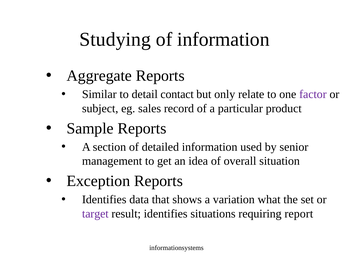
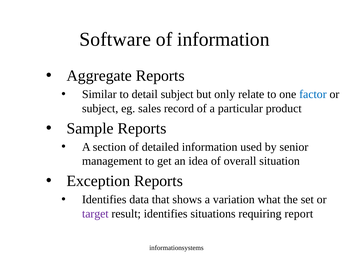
Studying: Studying -> Software (115, 39)
detail contact: contact -> subject (177, 94)
factor colour: purple -> blue (313, 94)
